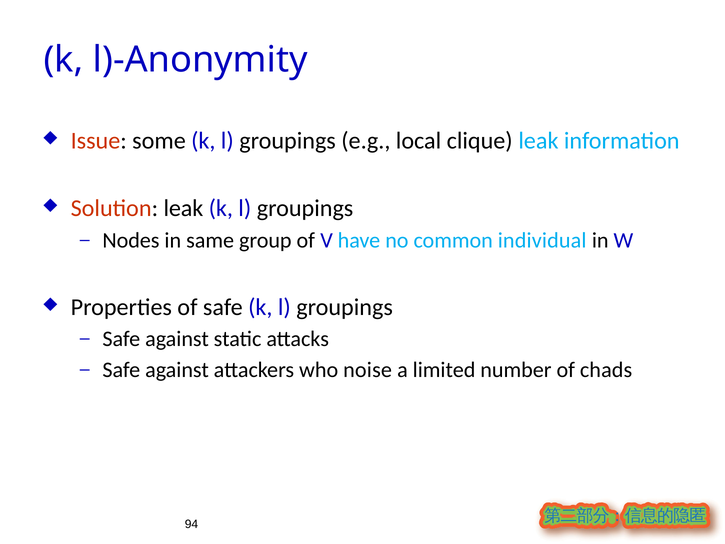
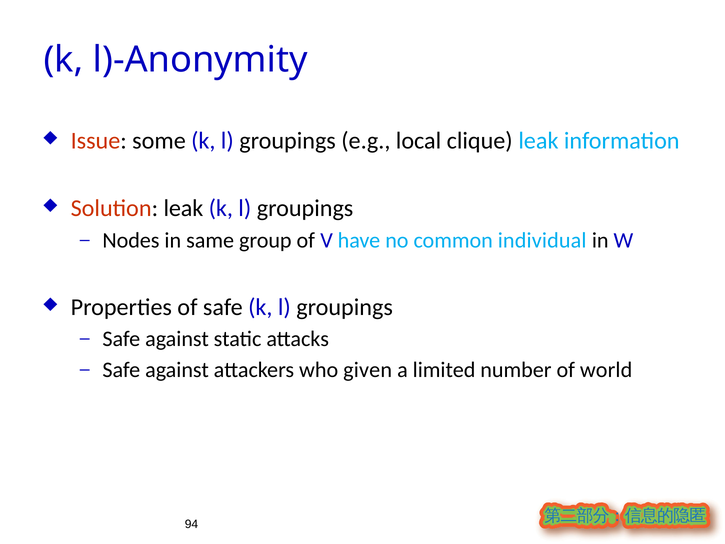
noise: noise -> given (368, 370)
chads: chads -> world (606, 370)
